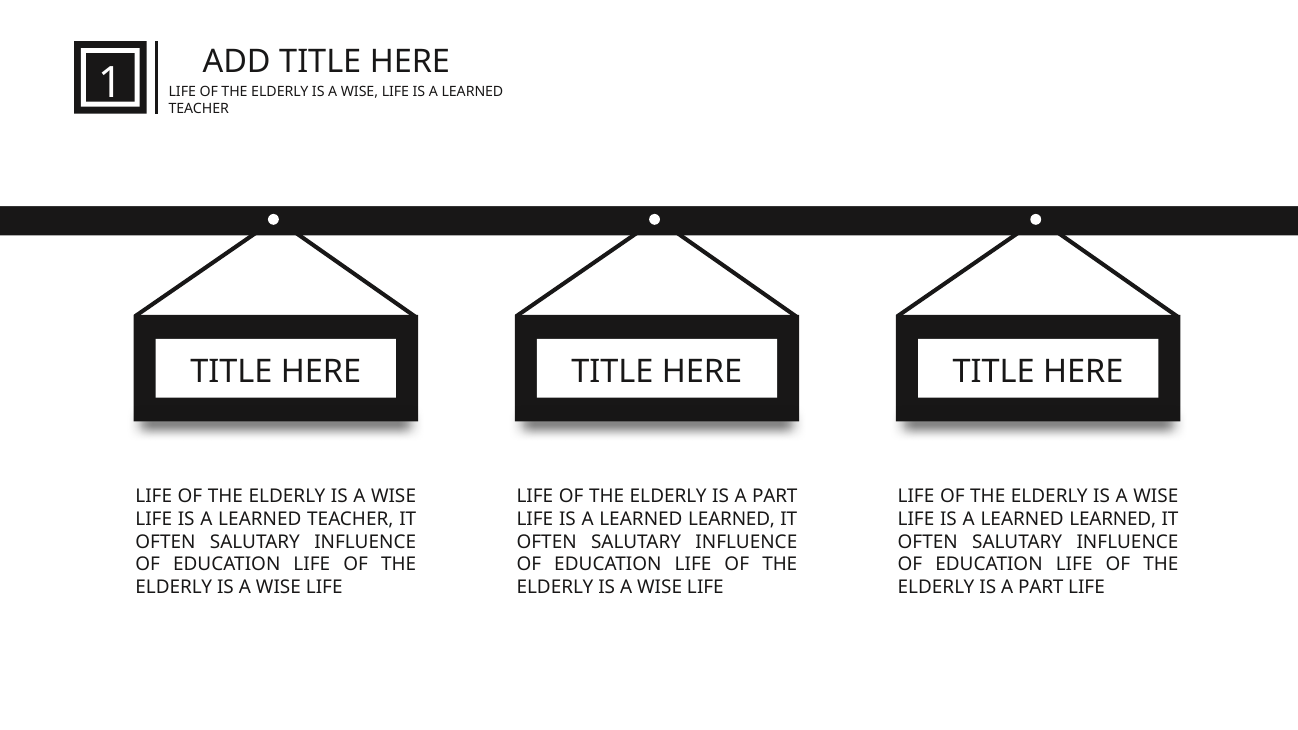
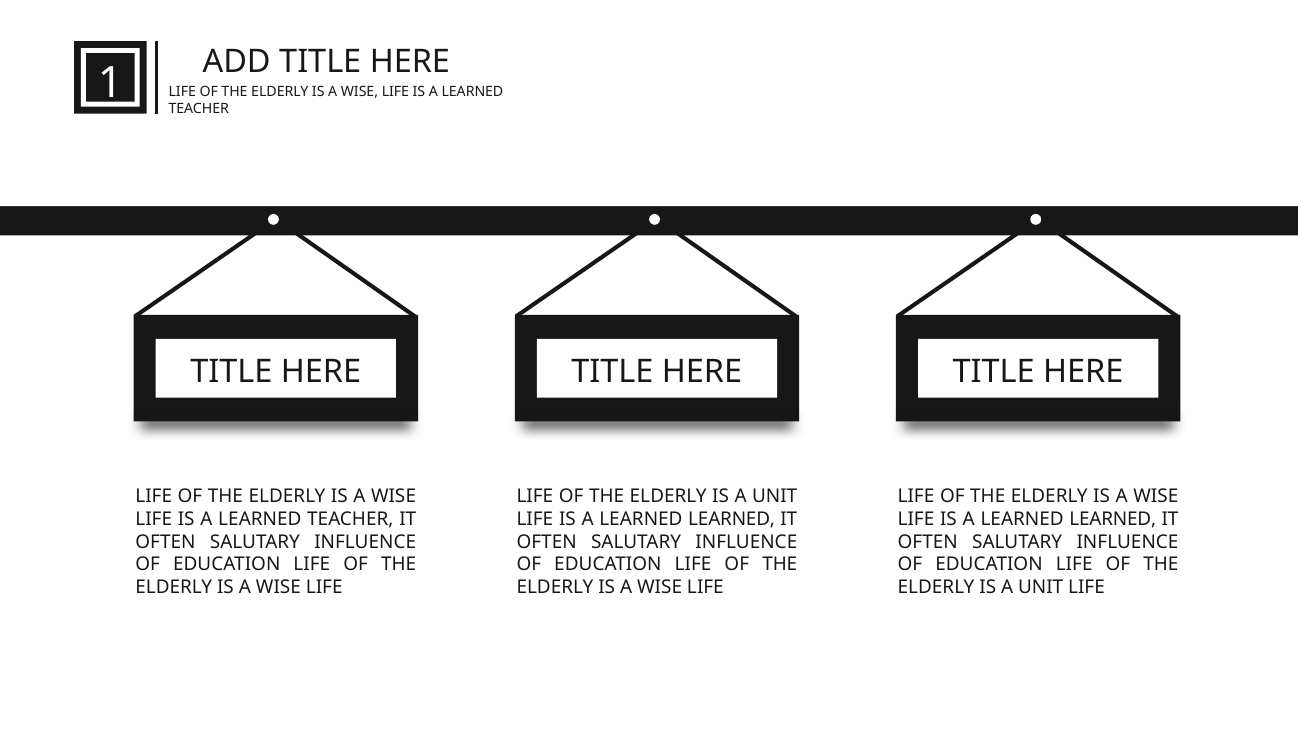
PART: PART -> UNIT (775, 497)
PART: PART -> UNIT (1041, 587)
